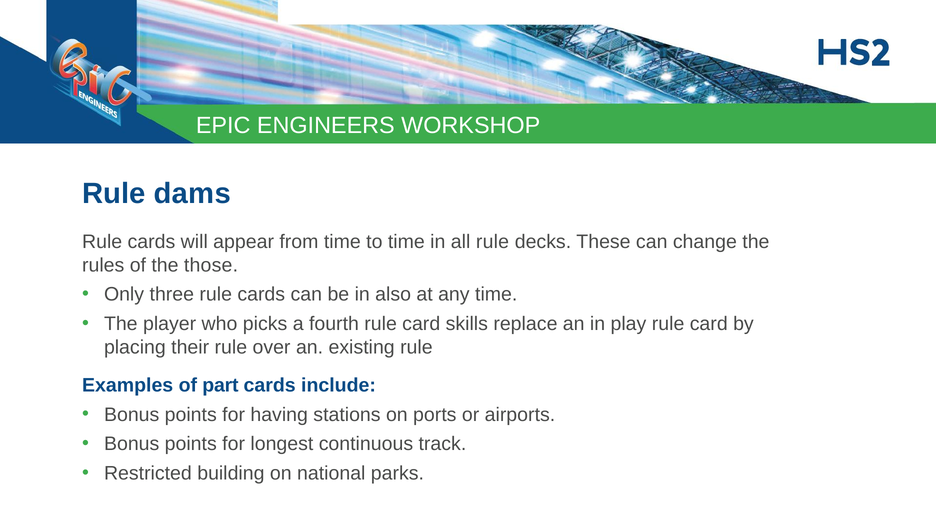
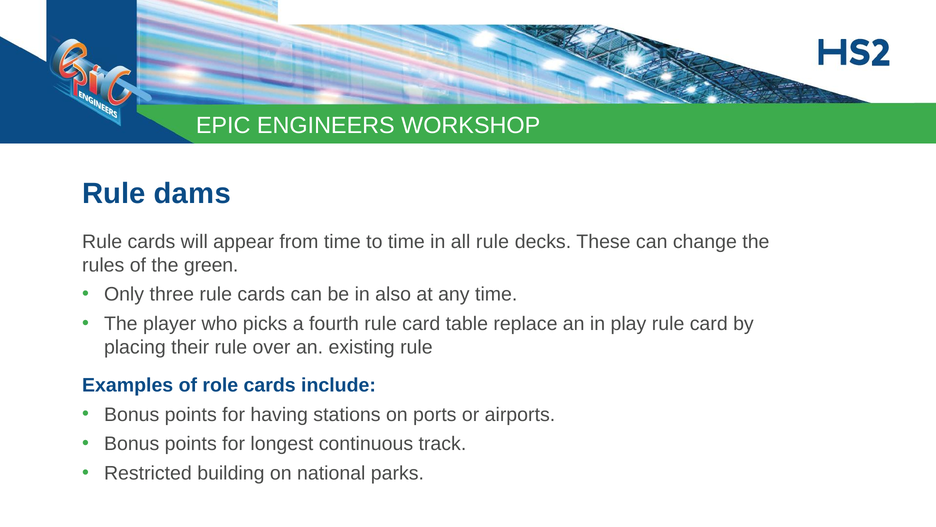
those: those -> green (211, 265)
skills: skills -> table (467, 323)
part: part -> role (220, 385)
